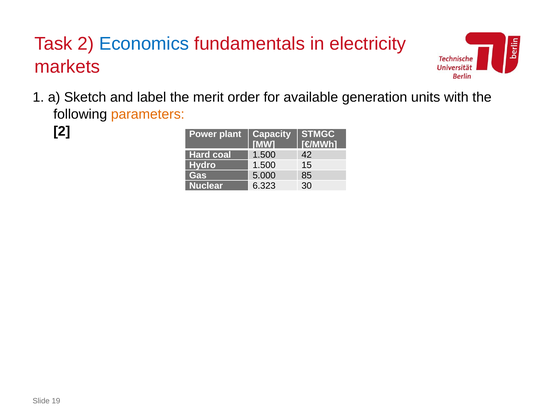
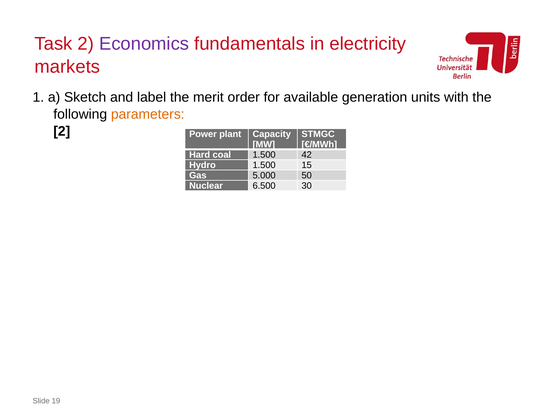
Economics colour: blue -> purple (144, 44)
85: 85 -> 50 (307, 176)
6.323: 6.323 -> 6.500 (264, 186)
